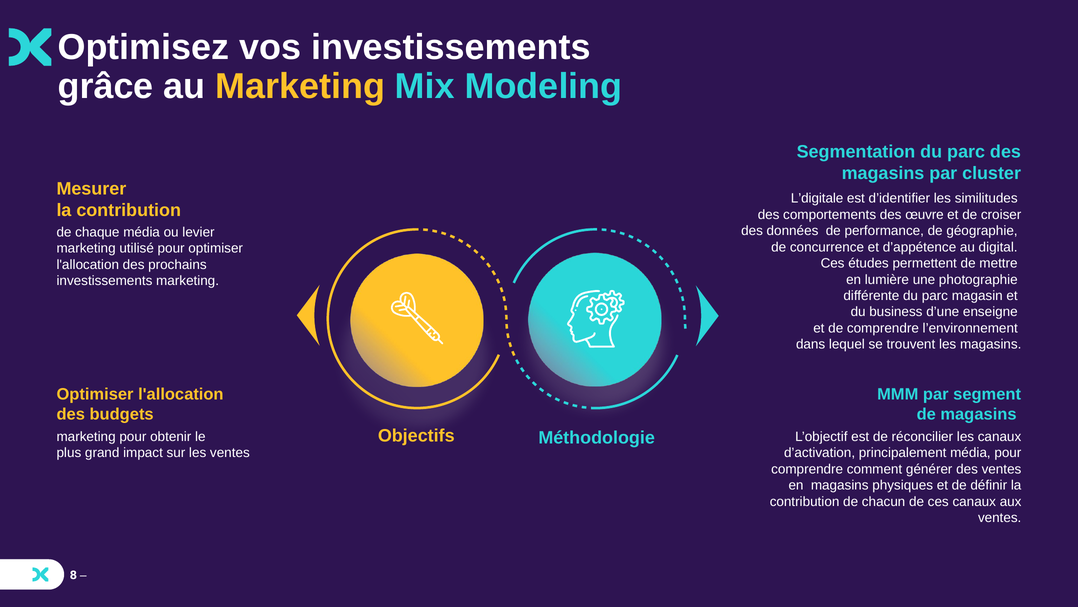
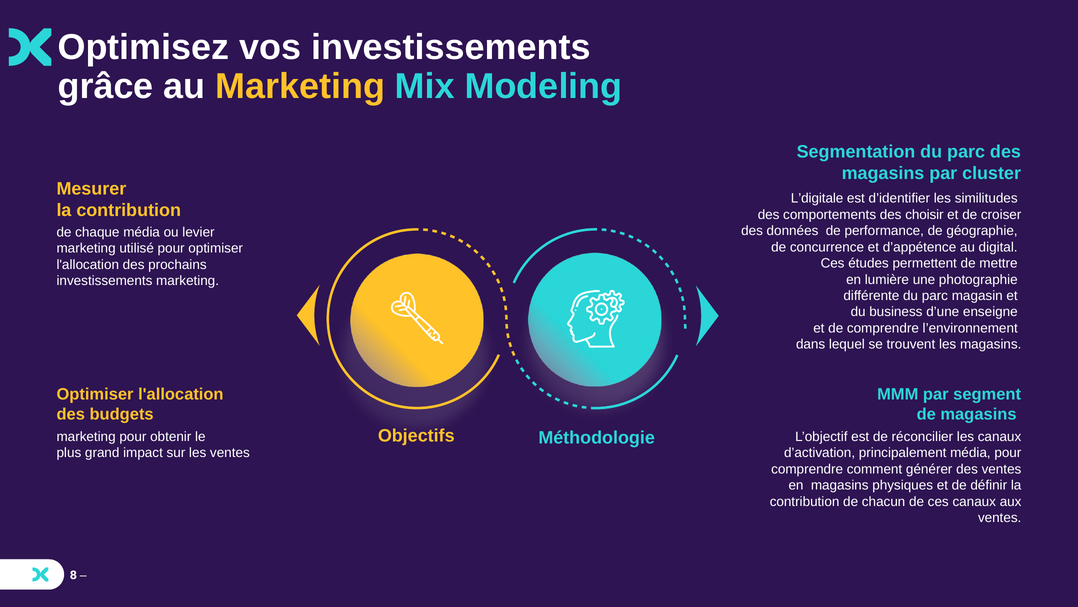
œuvre: œuvre -> choisir (924, 214)
